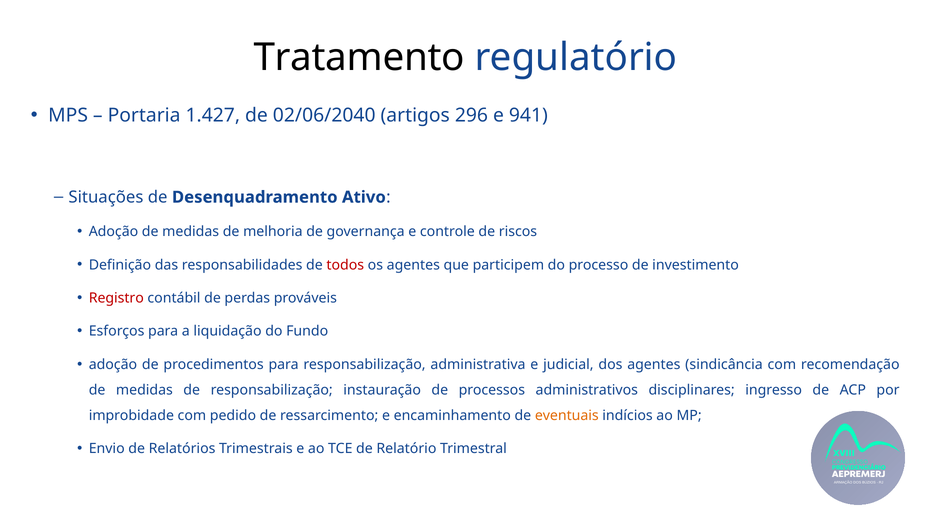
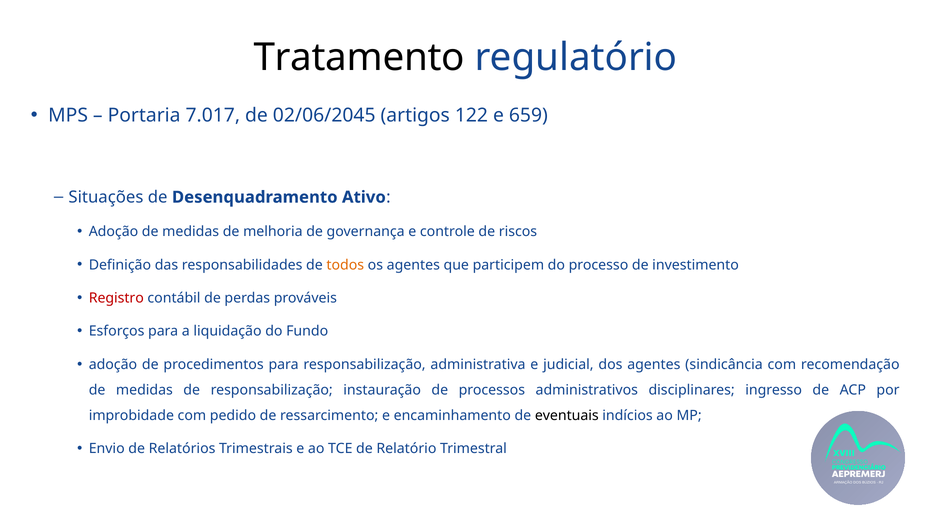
1.427: 1.427 -> 7.017 (213, 116)
02/06/2040: 02/06/2040 -> 02/06/2045 (324, 116)
296: 296 -> 122 (471, 116)
941: 941 -> 659 (528, 116)
todos colour: red -> orange (345, 265)
eventuais colour: orange -> black (567, 416)
